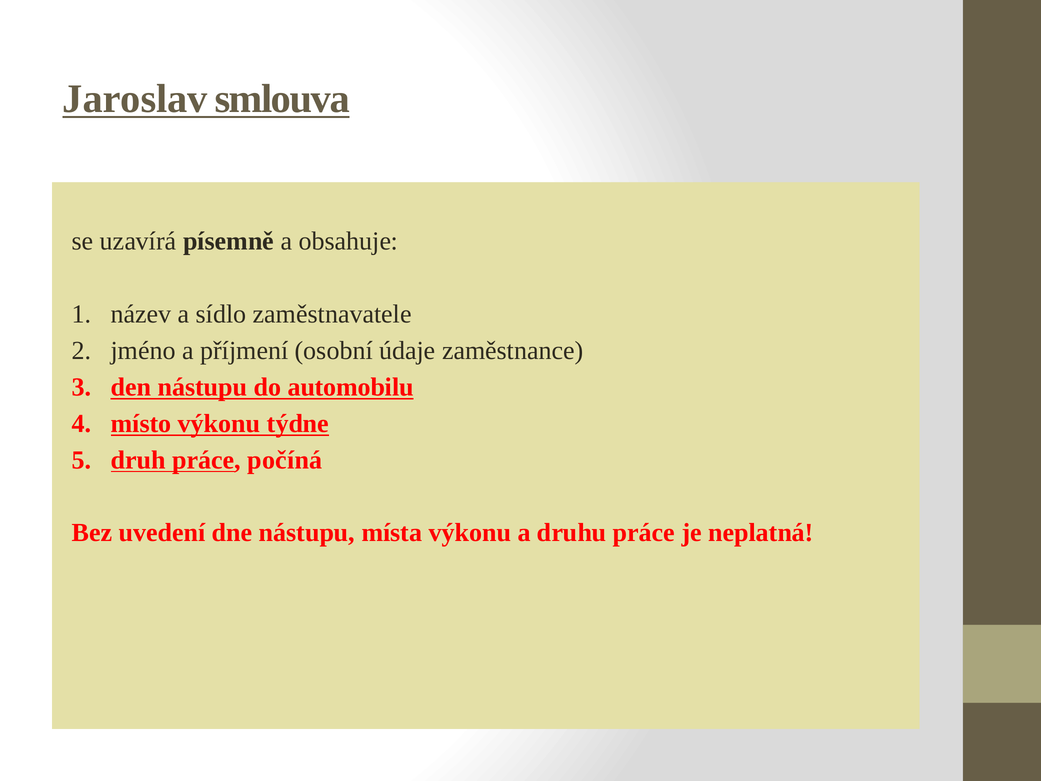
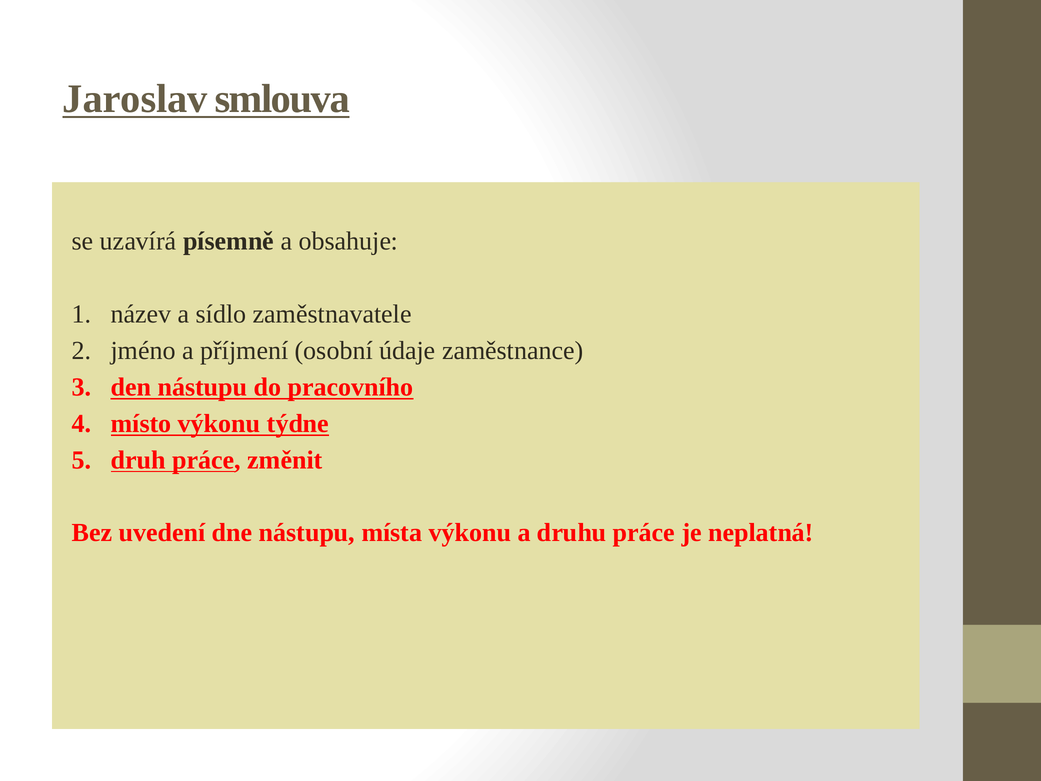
automobilu: automobilu -> pracovního (351, 387)
počíná: počíná -> změnit (285, 460)
